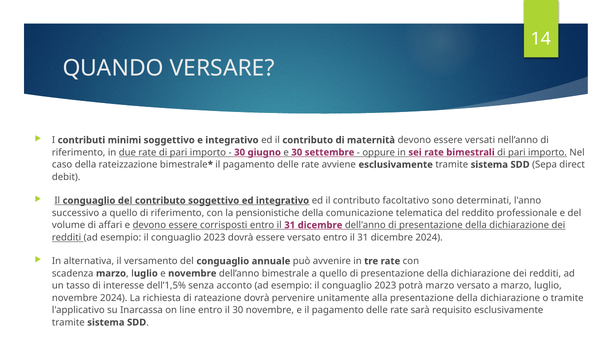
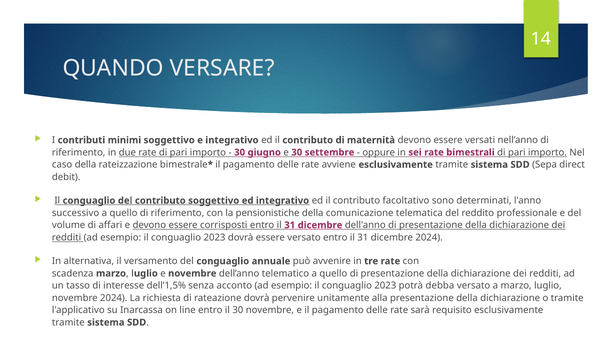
bimestrale: bimestrale -> telematico (285, 274)
potrà marzo: marzo -> debba (440, 286)
